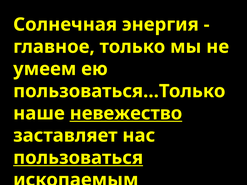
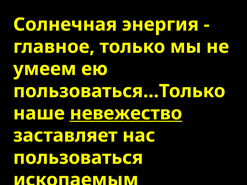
пользоваться underline: present -> none (78, 158)
